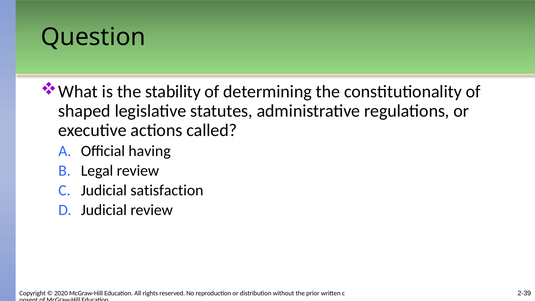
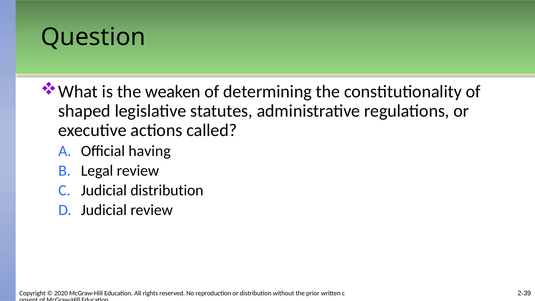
stability: stability -> weaken (173, 92)
Judicial satisfaction: satisfaction -> distribution (167, 190)
